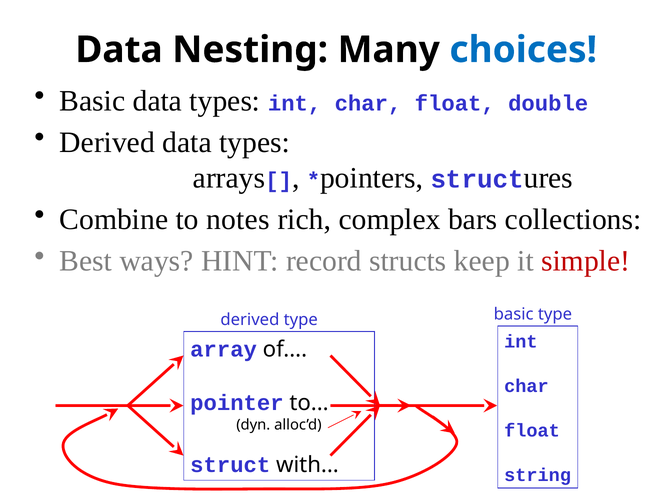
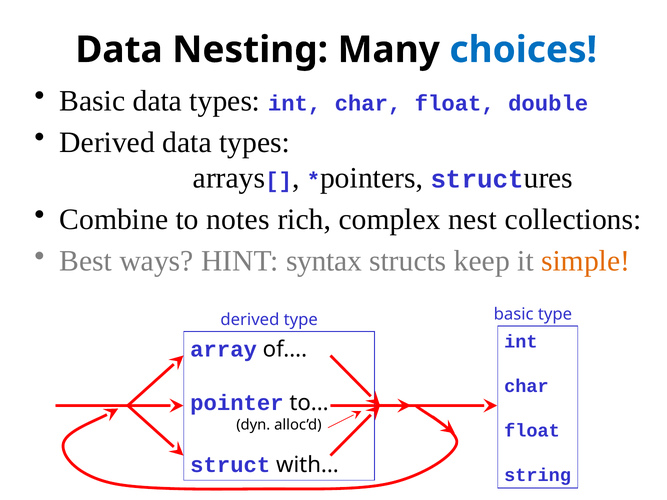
bars: bars -> nest (473, 220)
record: record -> syntax (324, 261)
simple colour: red -> orange (586, 261)
